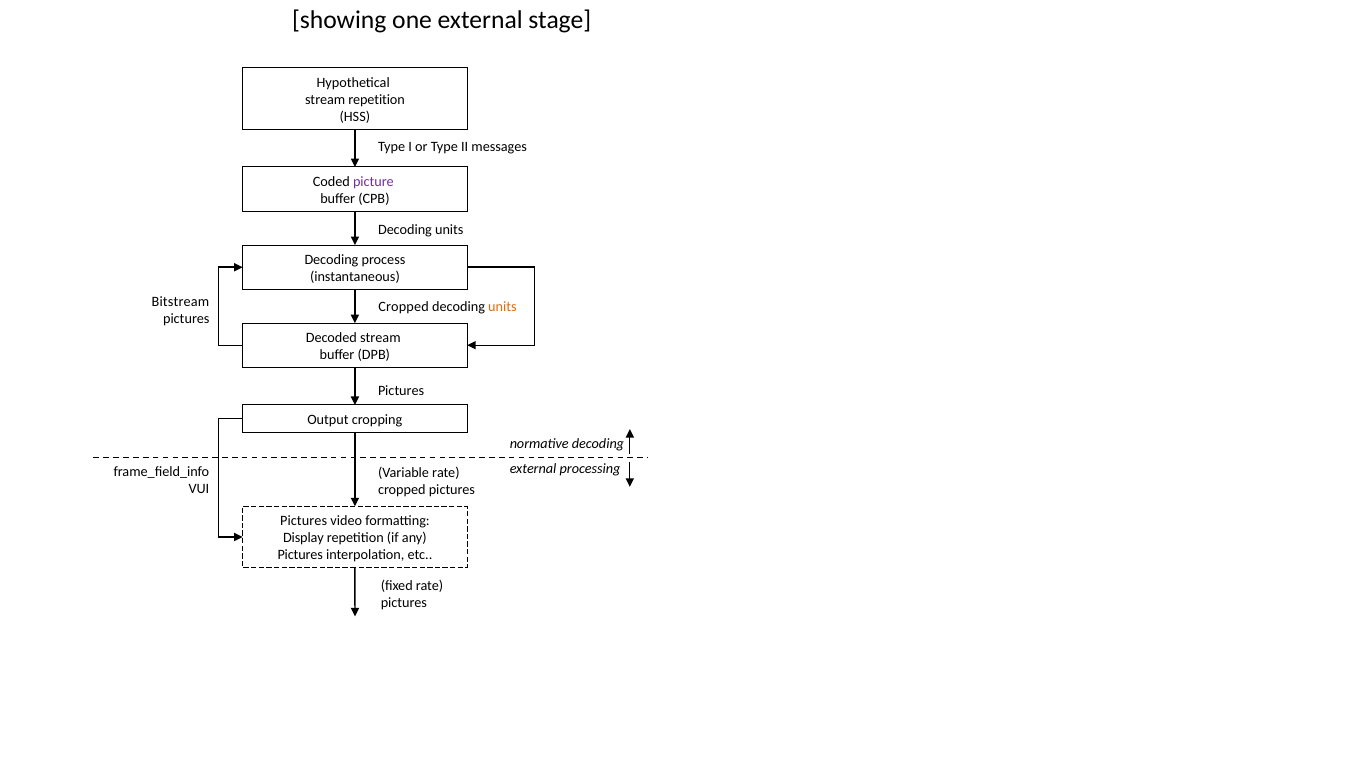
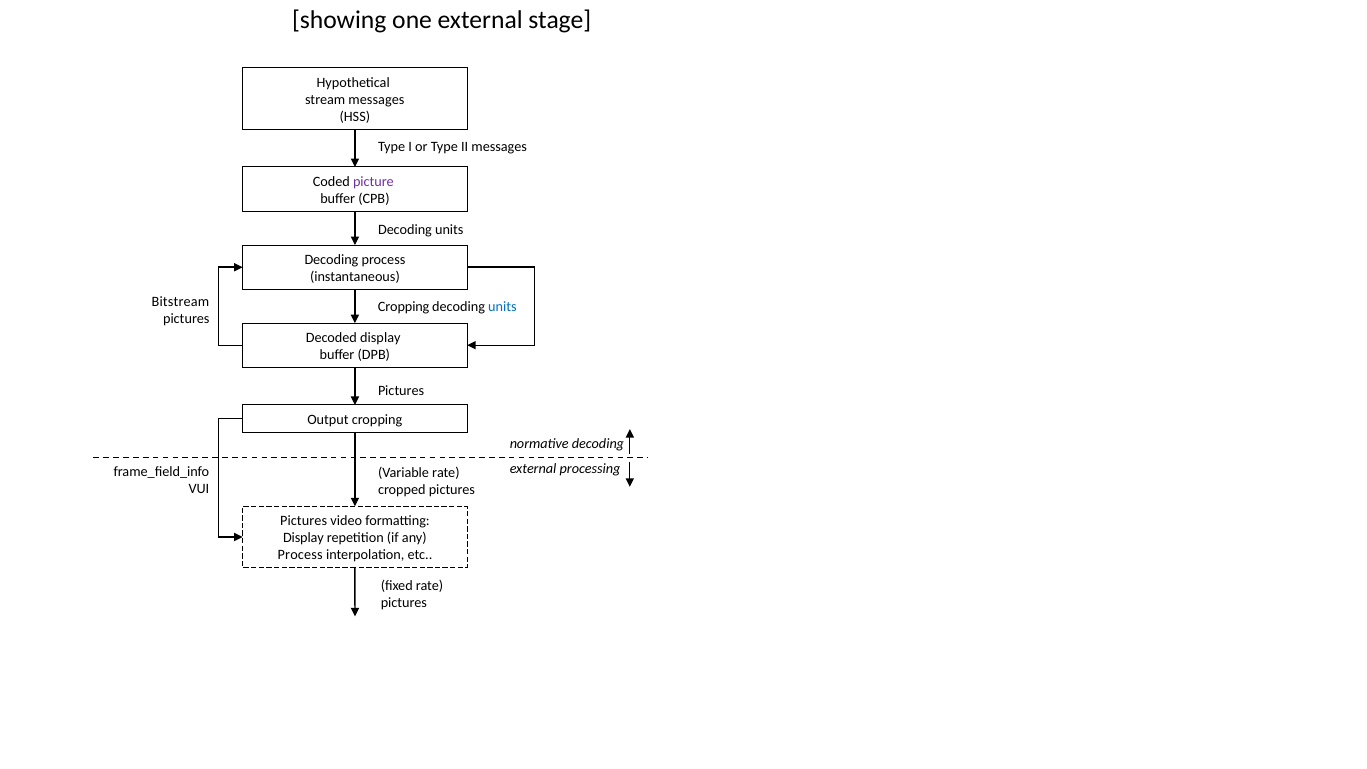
stream repetition: repetition -> messages (376, 100)
Cropped: Cropped -> Cropping (404, 307)
units colour: orange -> blue (502, 307)
Decoded stream: stream -> display (380, 338)
Pictures: Pictures -> Process (300, 555)
